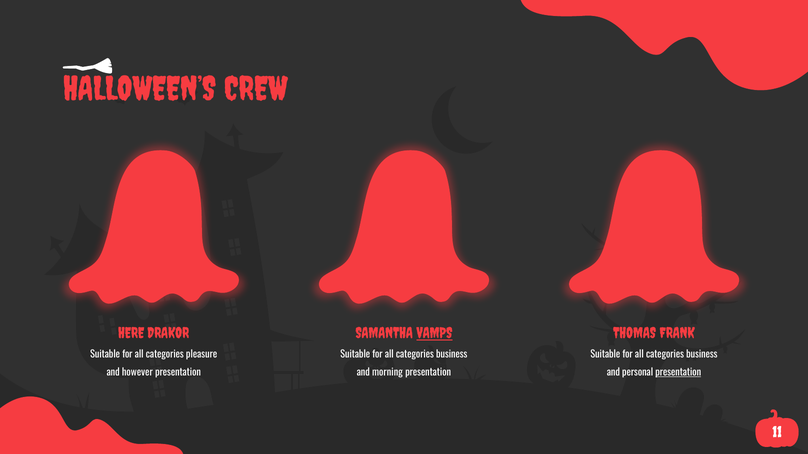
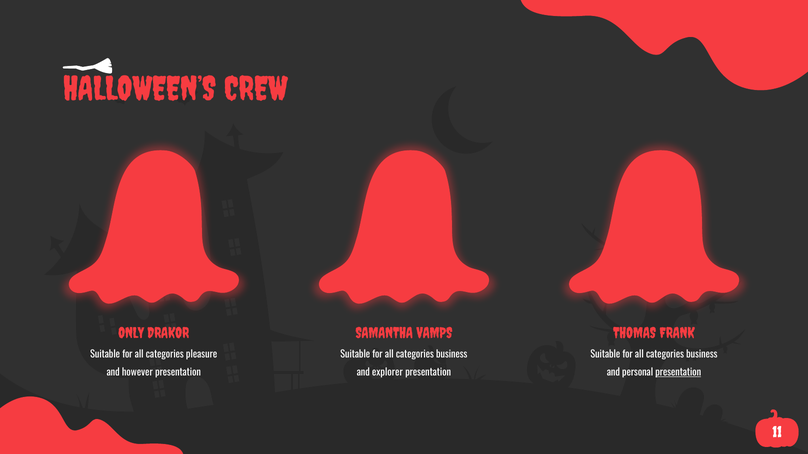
HERE: HERE -> ONLY (131, 334)
VAMPS underline: present -> none (434, 334)
morning: morning -> explorer (387, 373)
